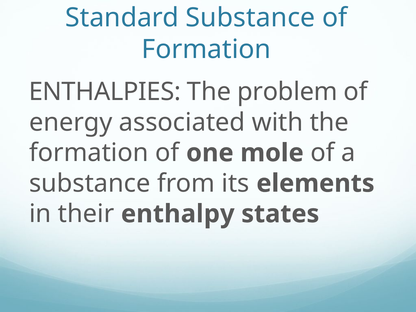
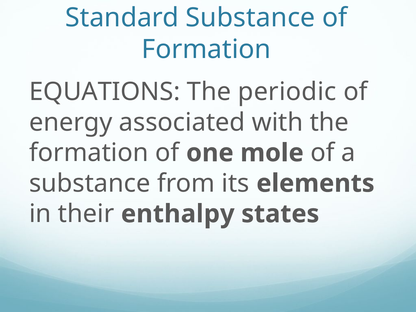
ENTHALPIES: ENTHALPIES -> EQUATIONS (105, 92)
problem: problem -> periodic (287, 92)
